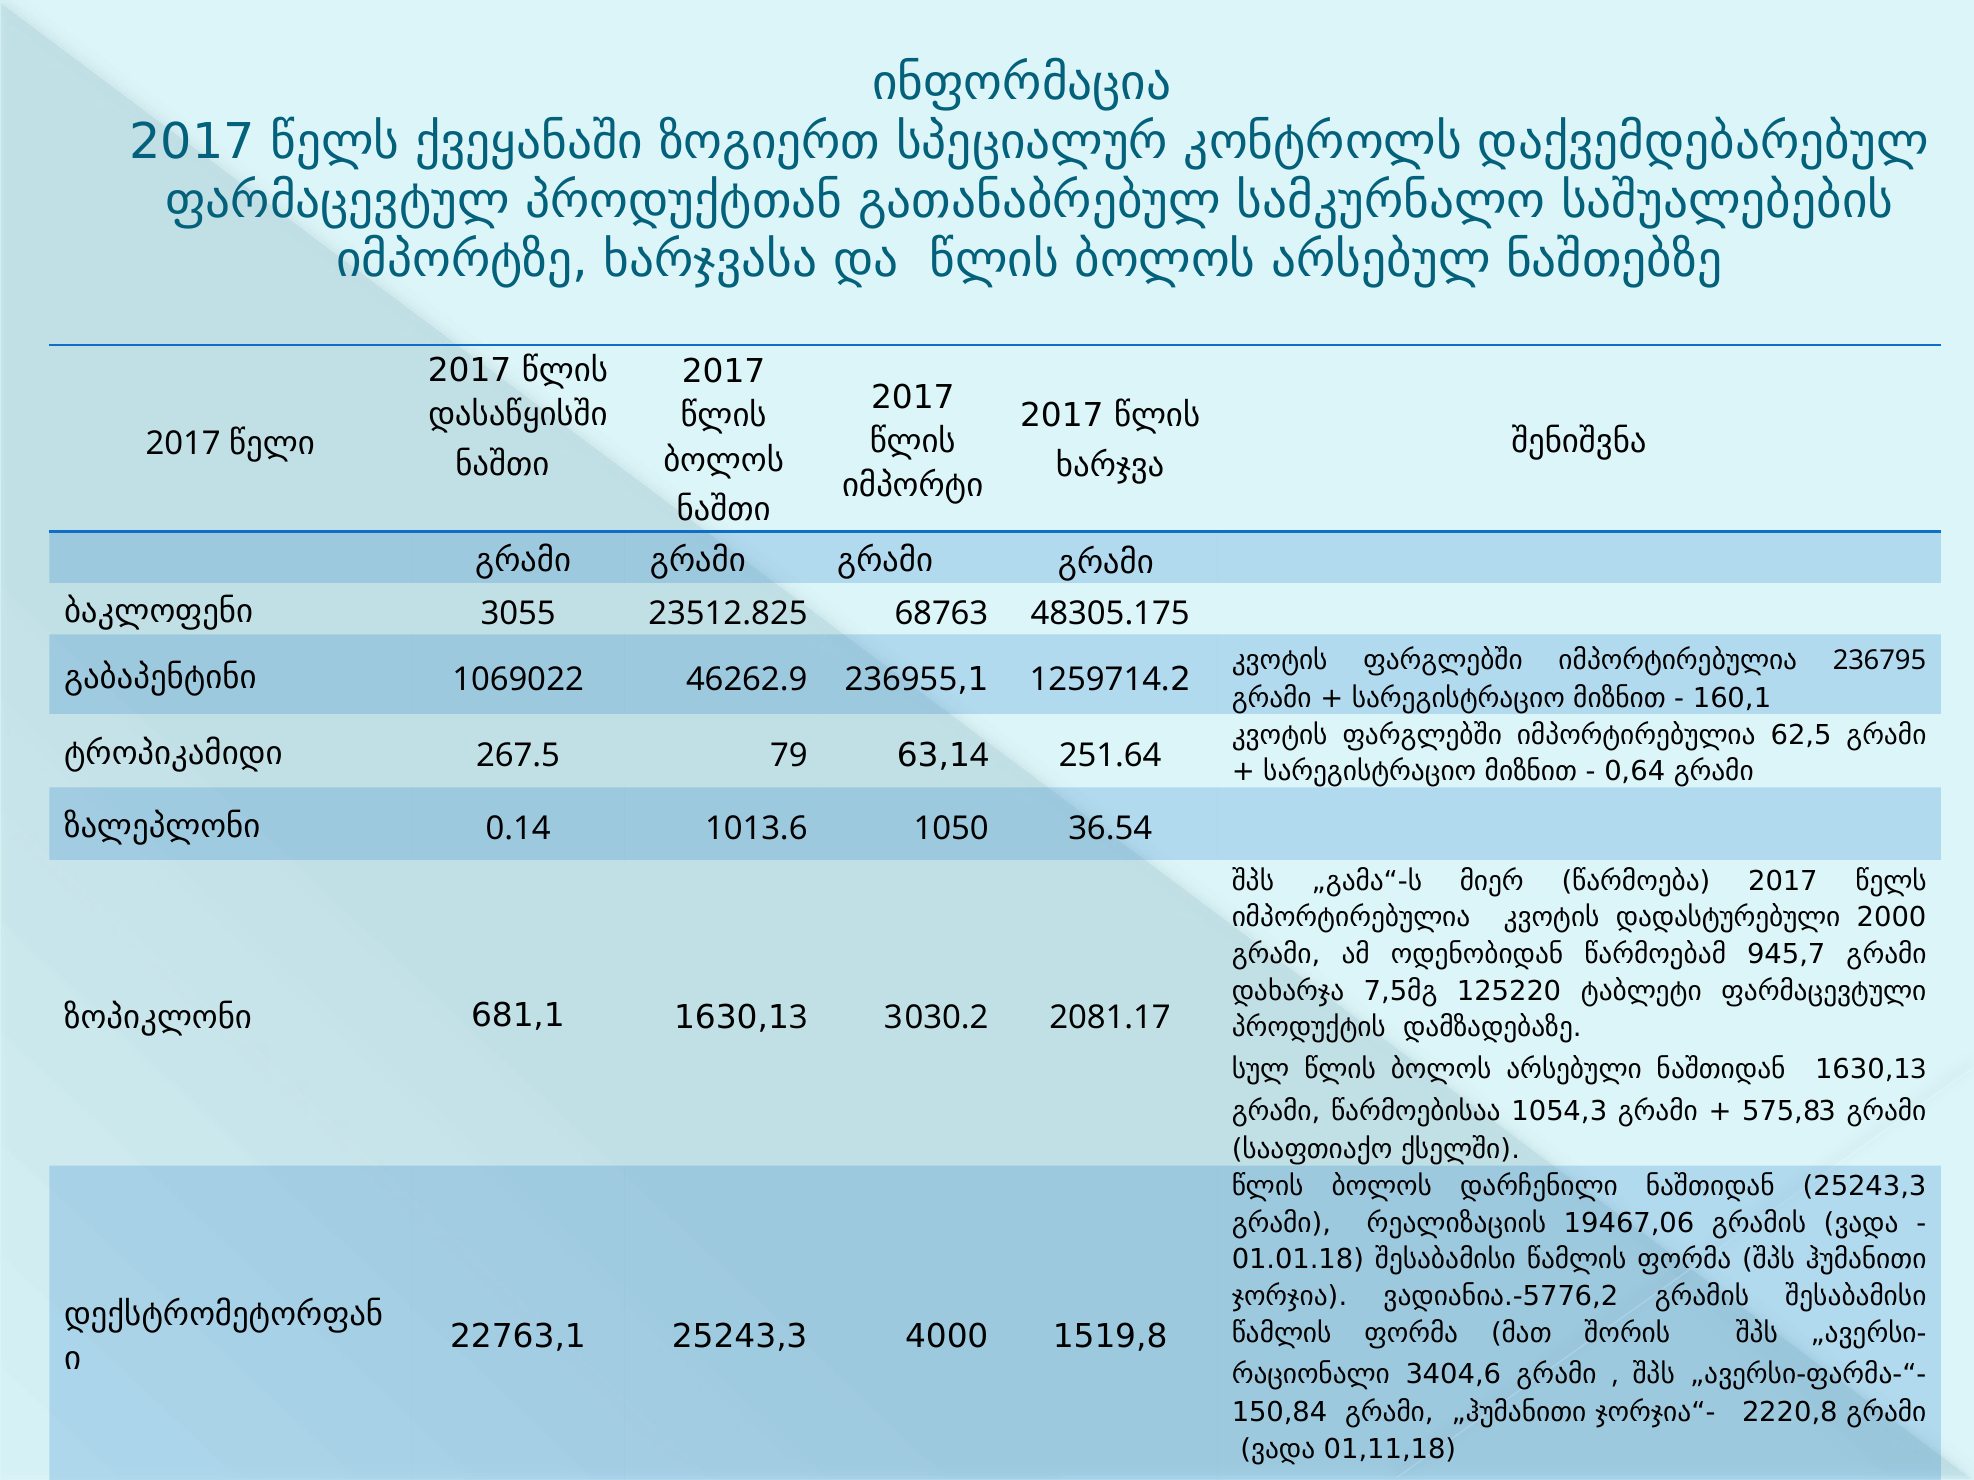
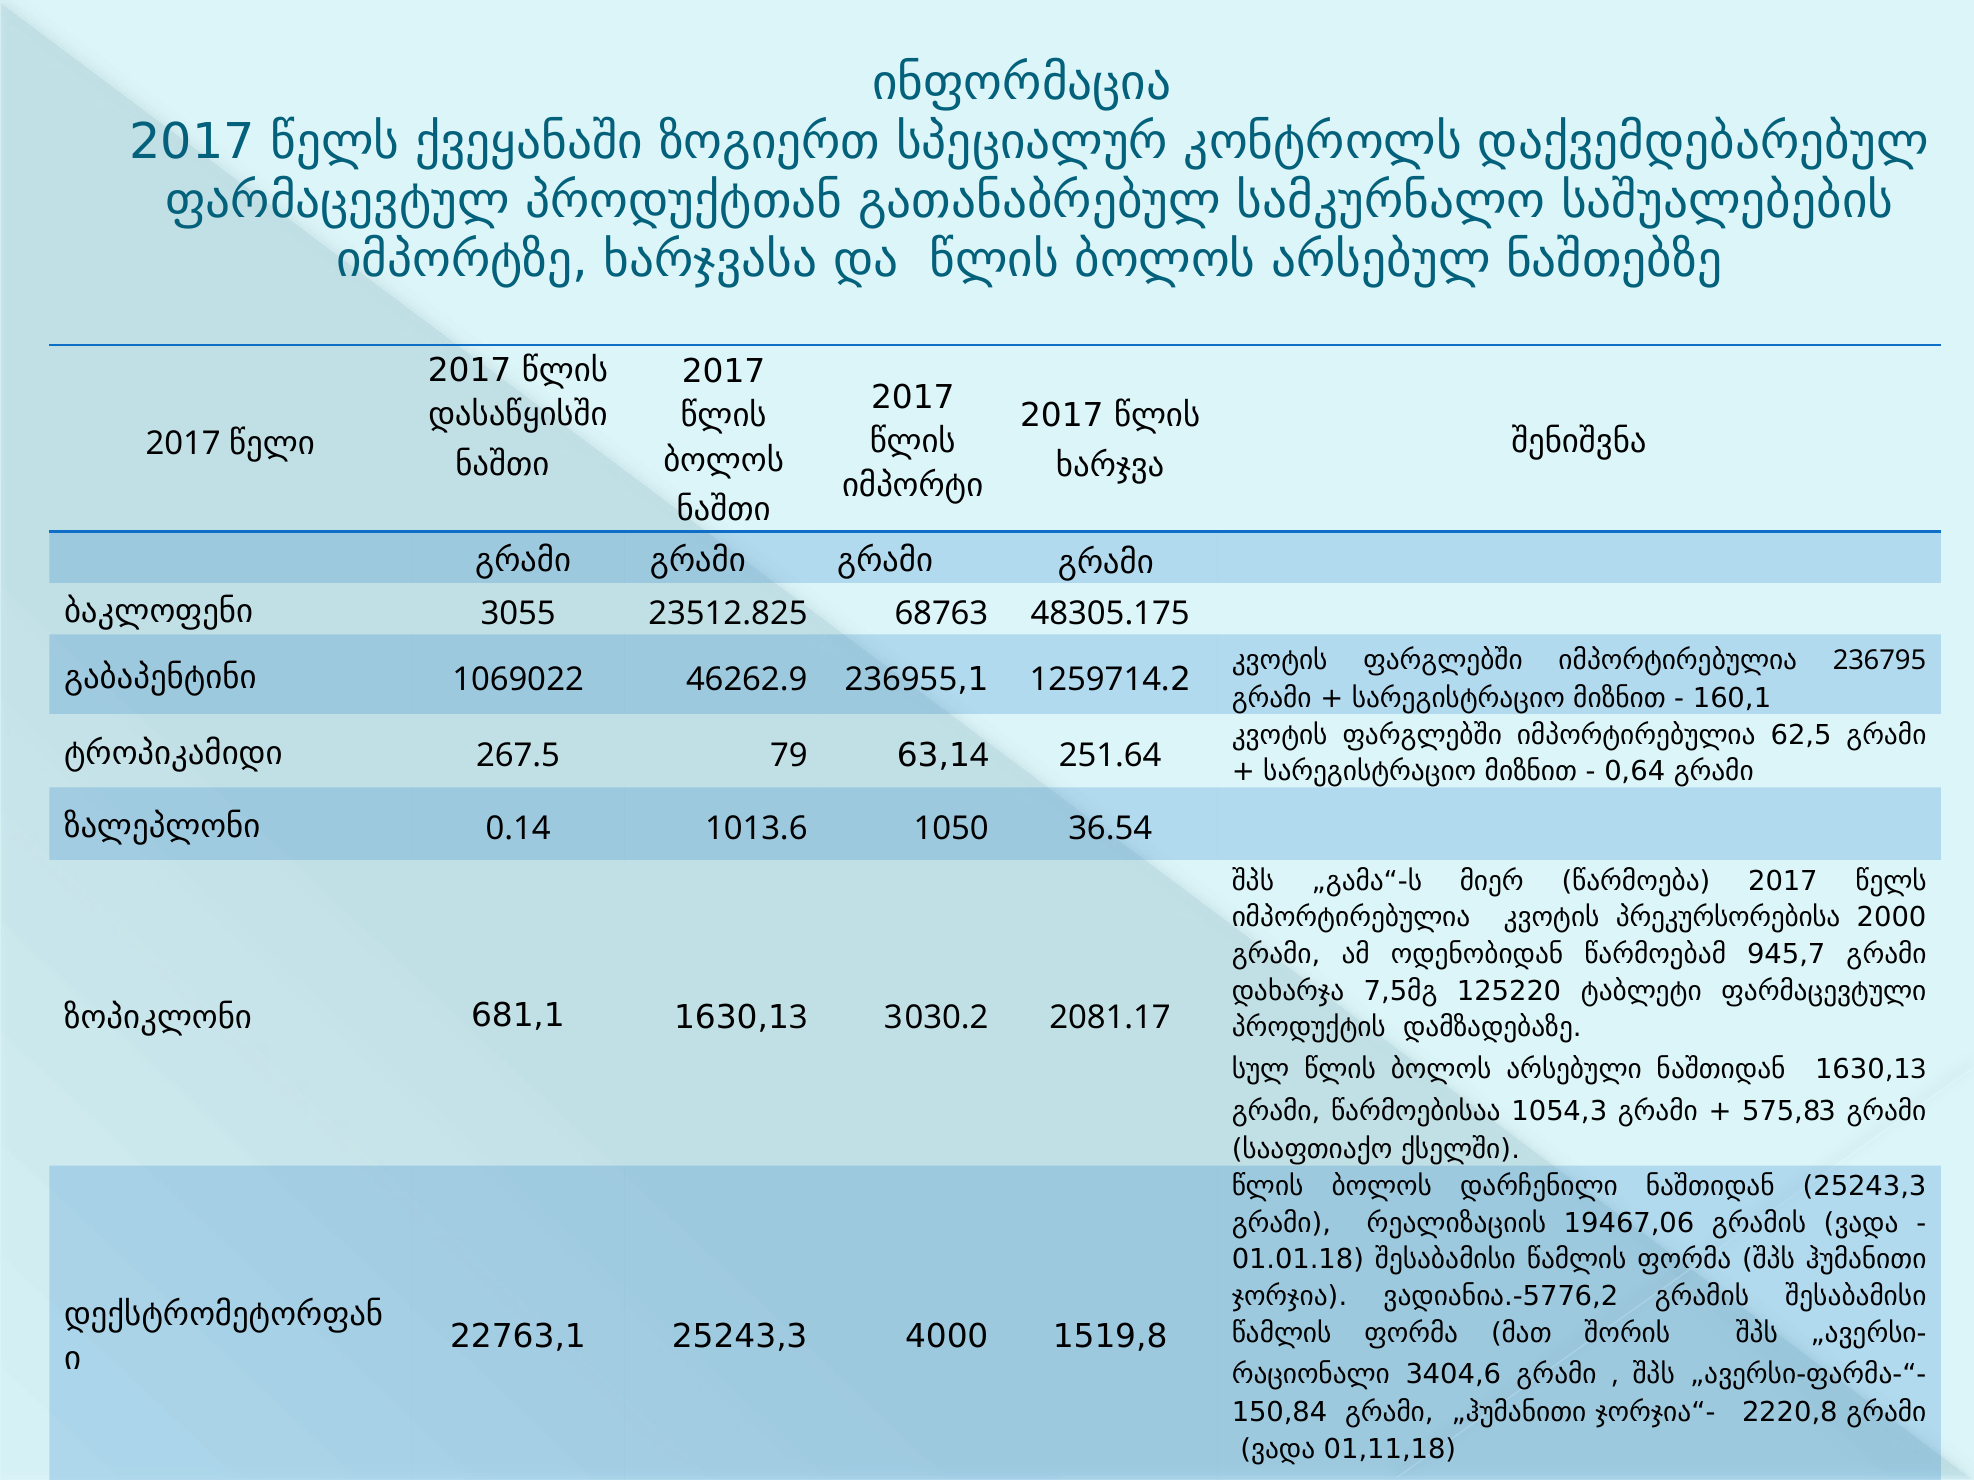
დადასტურებული: დადასტურებული -> პრეკურსორებისა (1728, 918)
